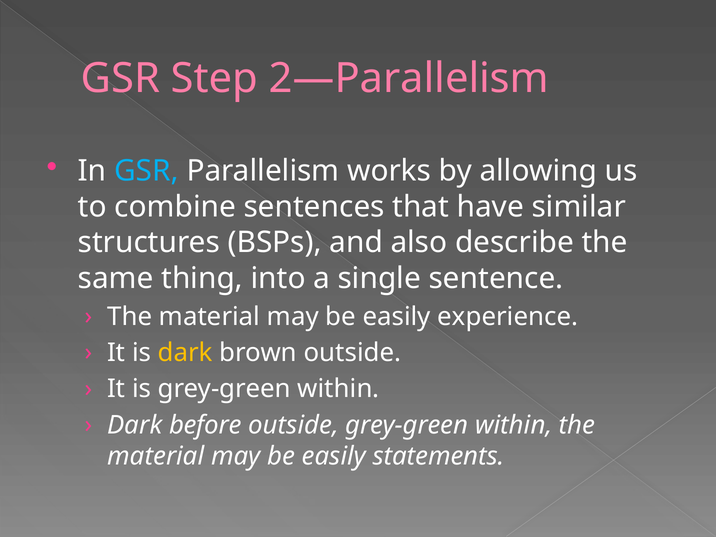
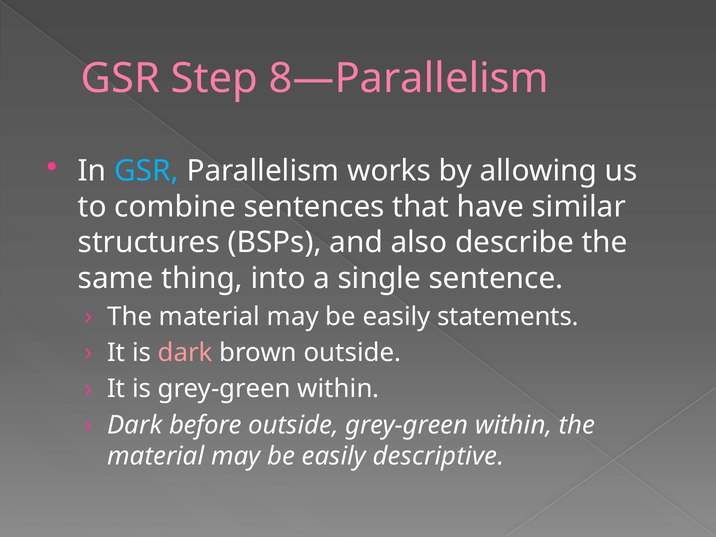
2—Parallelism: 2—Parallelism -> 8—Parallelism (409, 79)
experience: experience -> statements (508, 317)
dark colour: yellow -> pink (185, 353)
statements: statements -> descriptive (438, 456)
